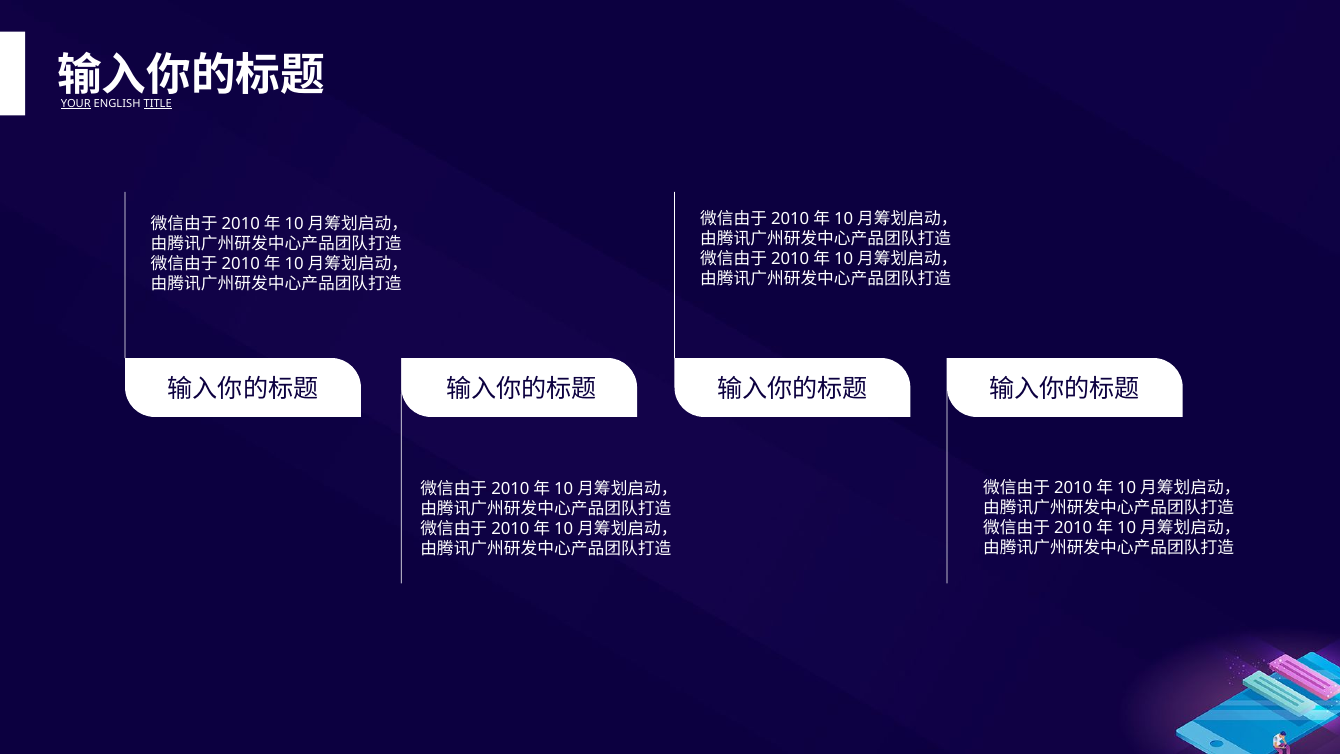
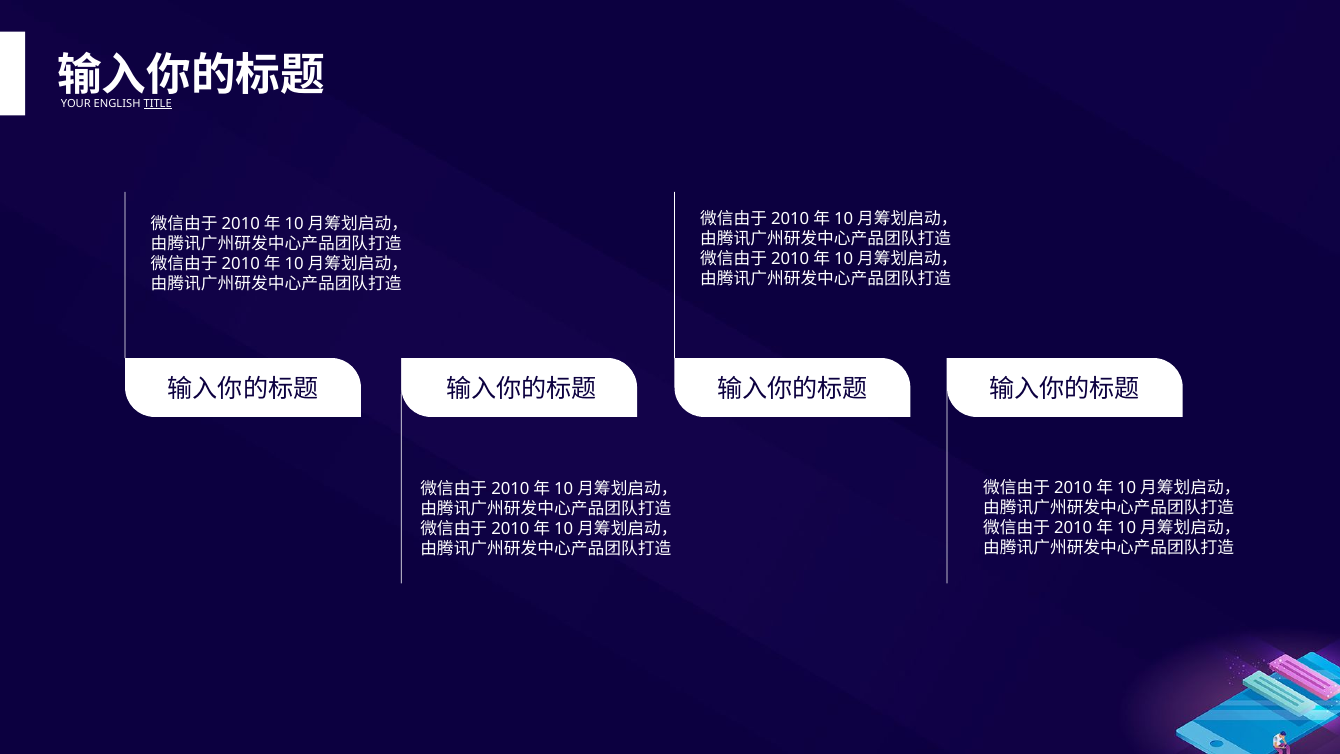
YOUR underline: present -> none (76, 104)
